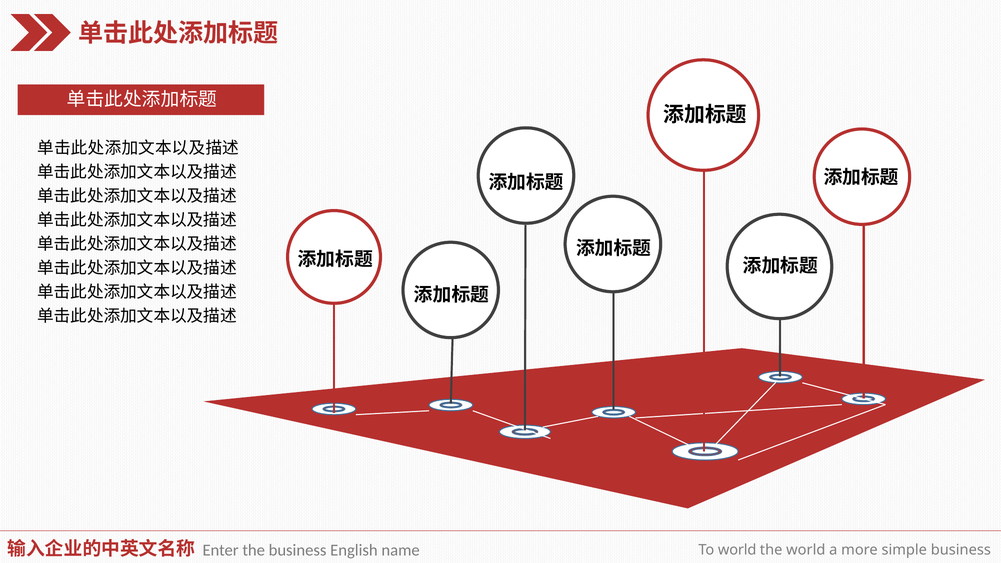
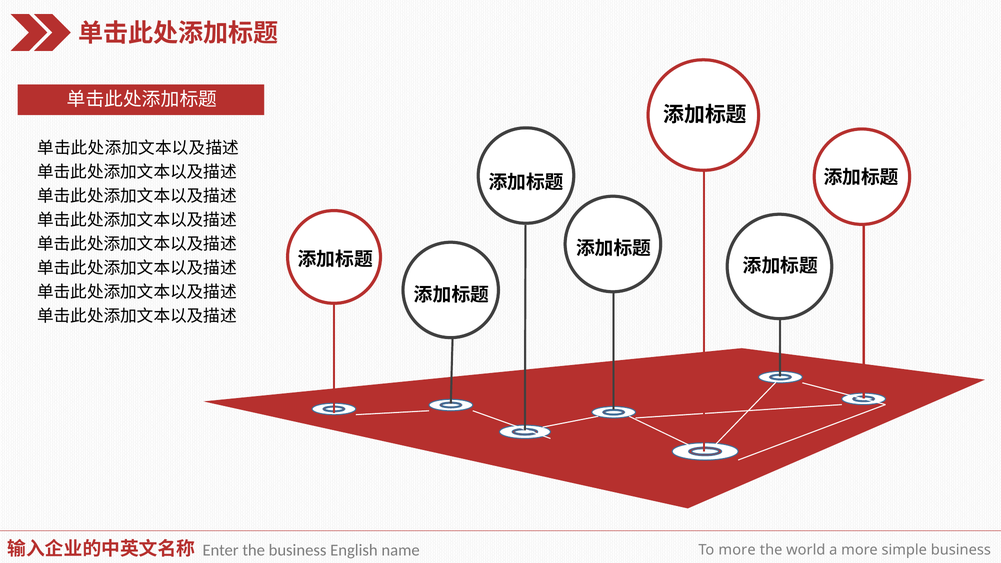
To world: world -> more (737, 550)
